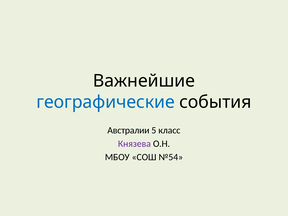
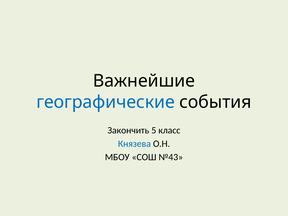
Австралии: Австралии -> Закончить (128, 130)
Князева colour: purple -> blue (134, 144)
№54: №54 -> №43 (171, 157)
